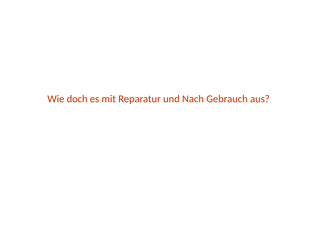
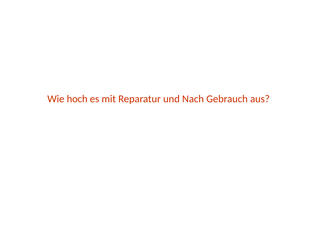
doch: doch -> hoch (77, 99)
